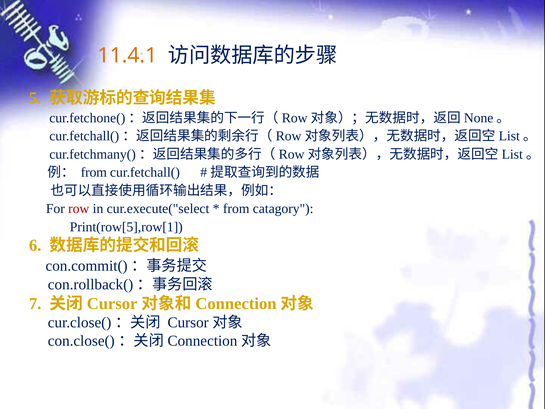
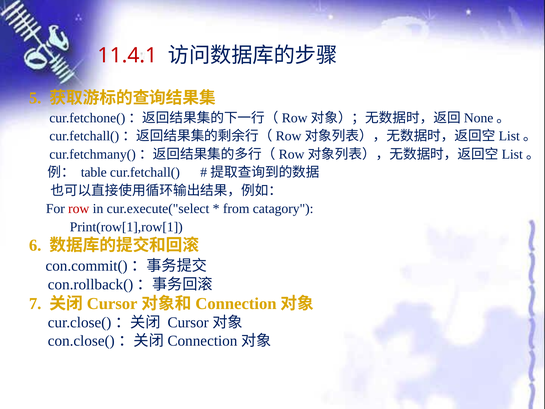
11.4.1 colour: orange -> red (127, 56)
from: from -> table (94, 172)
Print(row[5],row[1: Print(row[5],row[1 -> Print(row[1],row[1 (126, 227)
